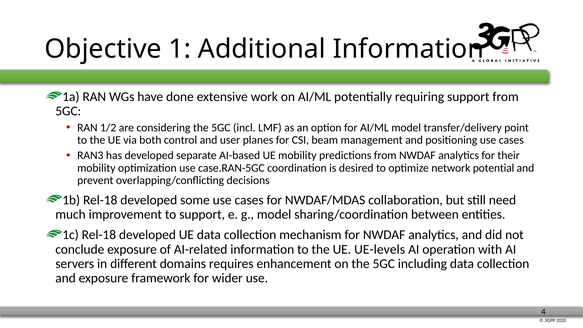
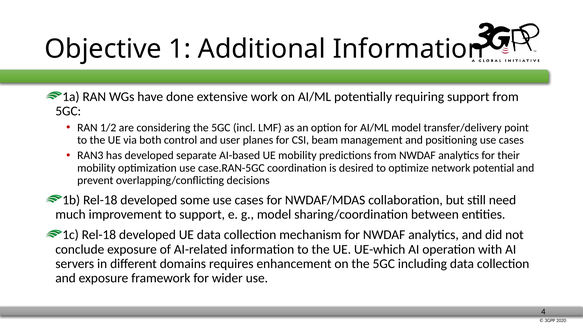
UE-levels: UE-levels -> UE-which (380, 249)
